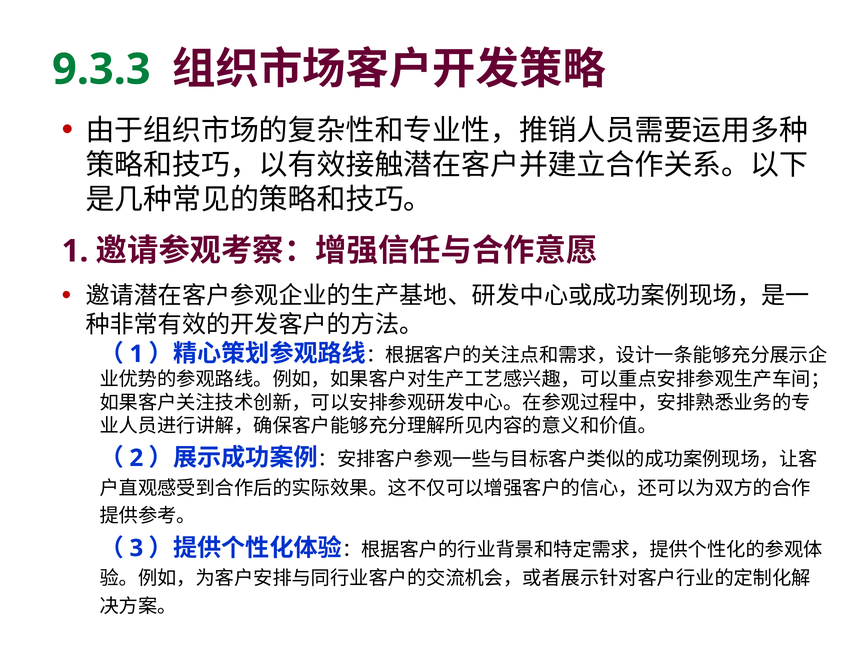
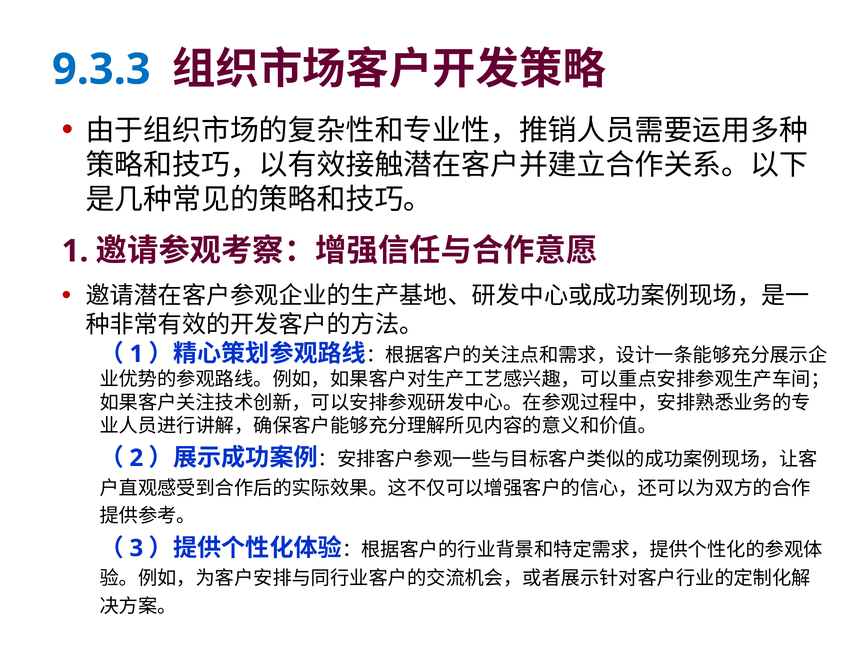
9.3.3 colour: green -> blue (101, 69)
